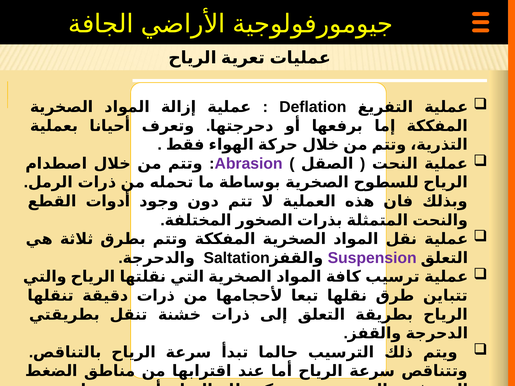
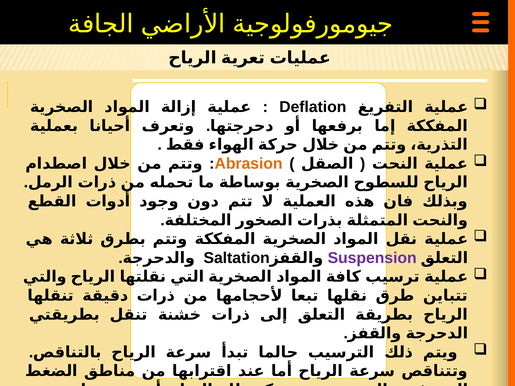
Abrasion colour: purple -> orange (249, 164)
